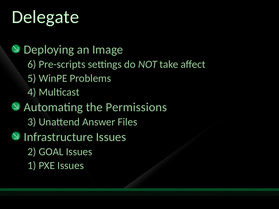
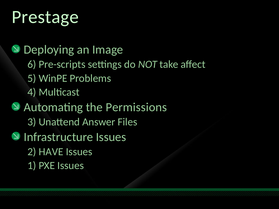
Delegate: Delegate -> Prestage (45, 17)
GOAL: GOAL -> HAVE (51, 152)
